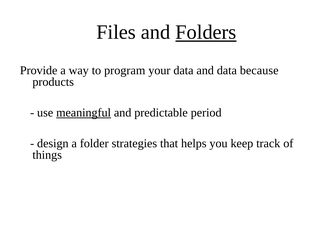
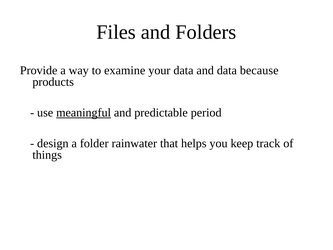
Folders underline: present -> none (206, 32)
program: program -> examine (125, 70)
strategies: strategies -> rainwater (134, 143)
